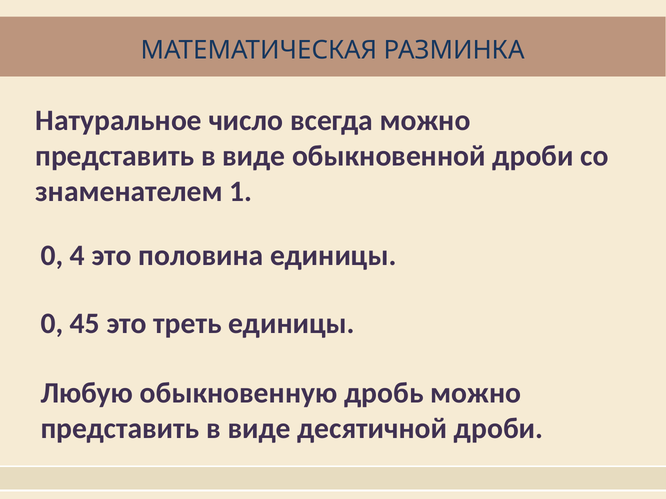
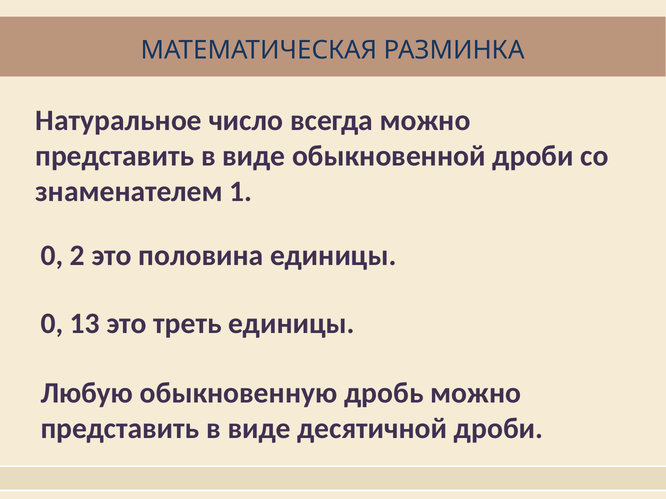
4: 4 -> 2 (77, 256)
45: 45 -> 13 (85, 324)
